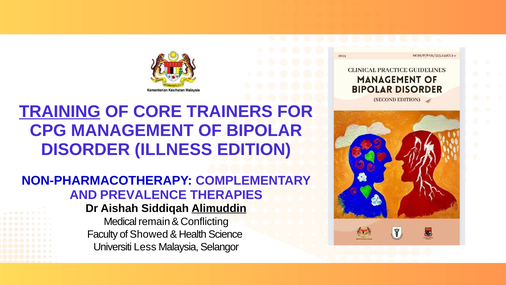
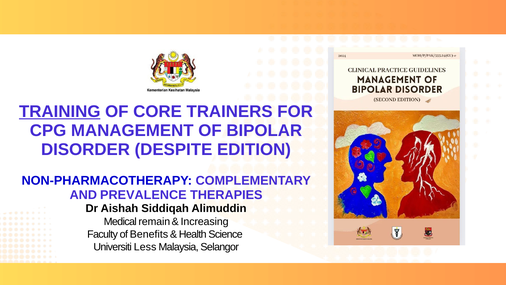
ILLNESS: ILLNESS -> DESPITE (173, 149)
Alimuddin underline: present -> none (219, 208)
Conflicting: Conflicting -> Increasing (205, 221)
Showed: Showed -> Benefits (149, 234)
